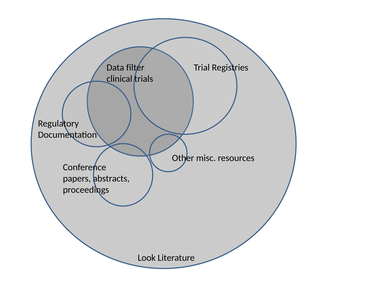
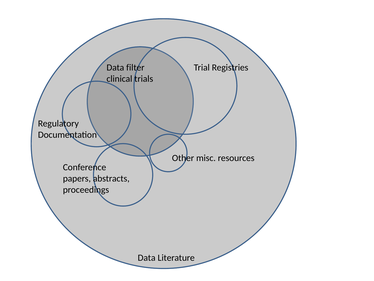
Look: Look -> Data (147, 257)
